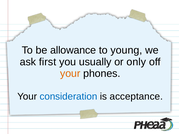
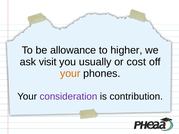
young: young -> higher (126, 50)
first: first -> visit (48, 62)
only: only -> cost (136, 62)
consideration colour: blue -> purple (68, 97)
acceptance: acceptance -> contribution (136, 97)
